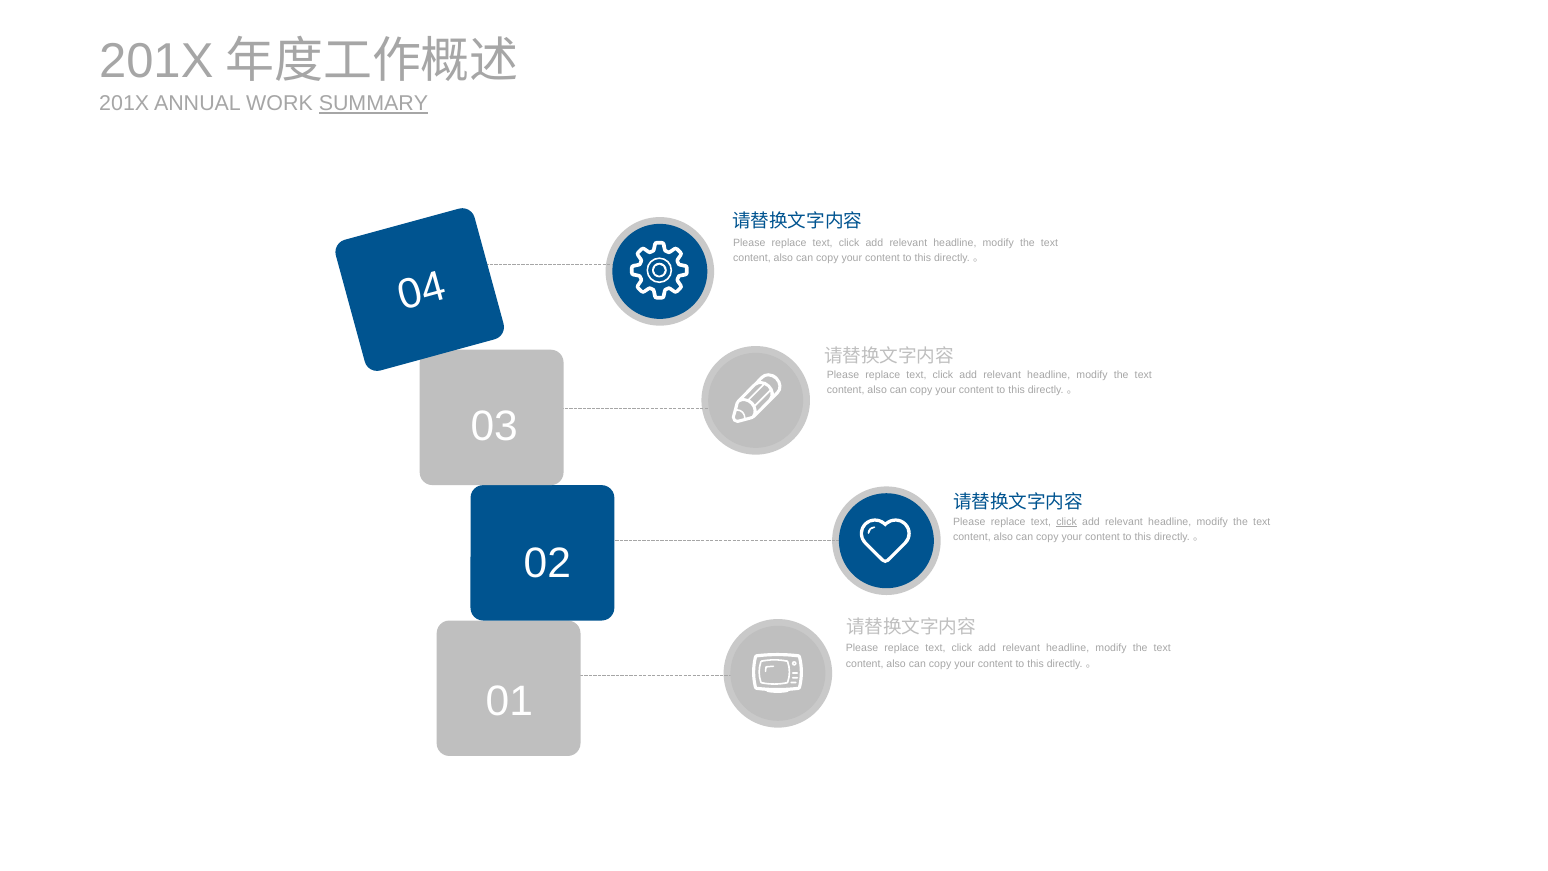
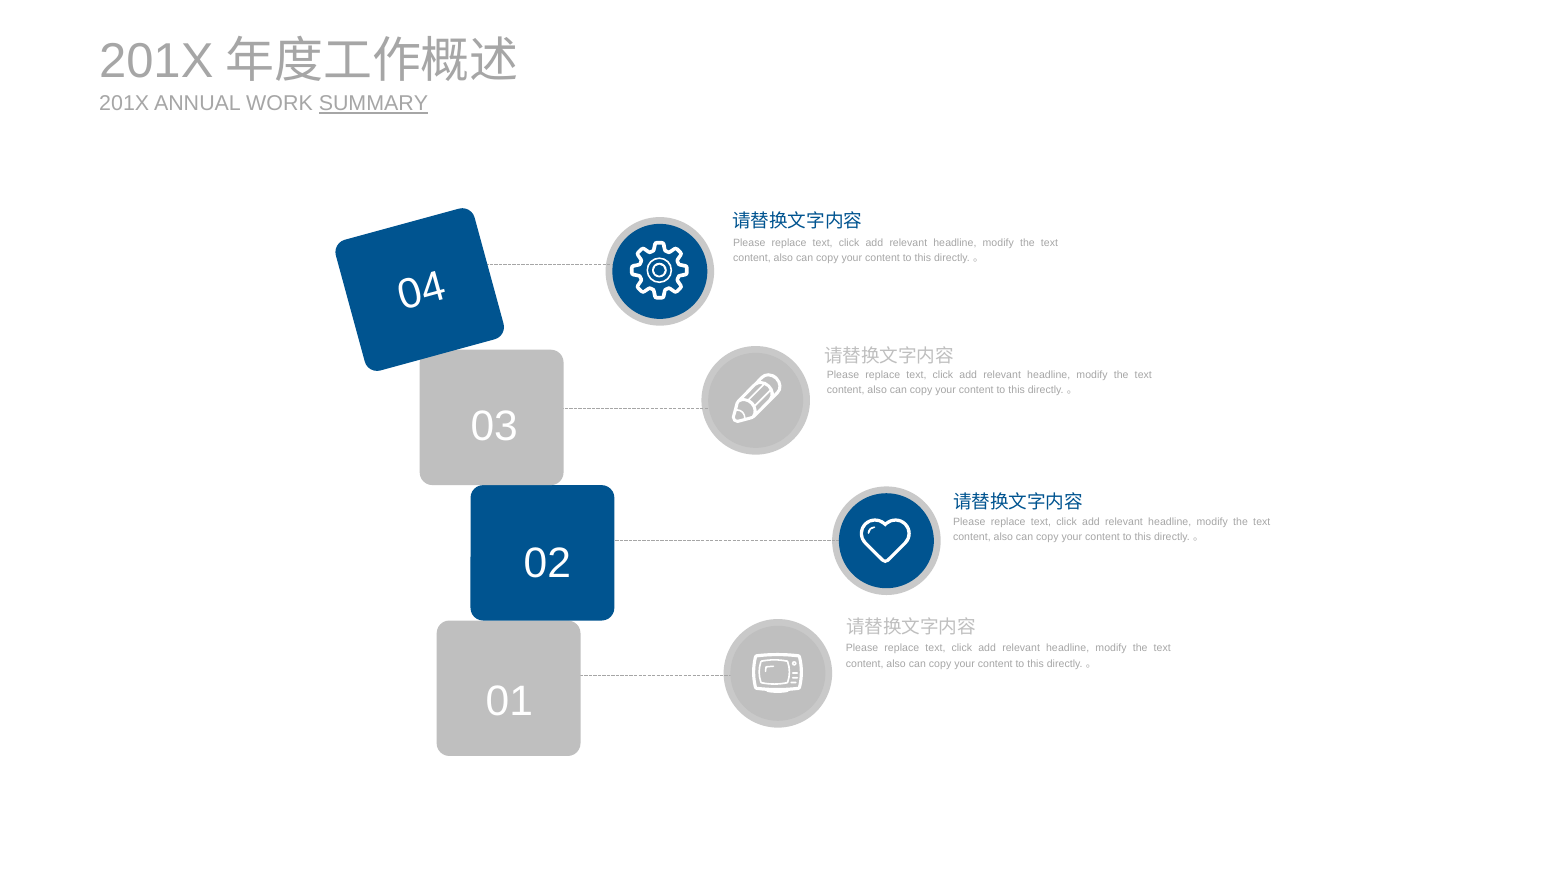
click underline: present -> none (1067, 522)
